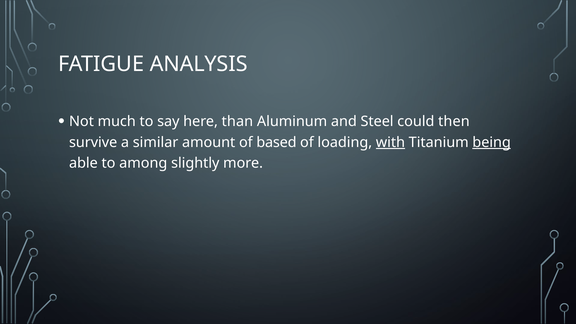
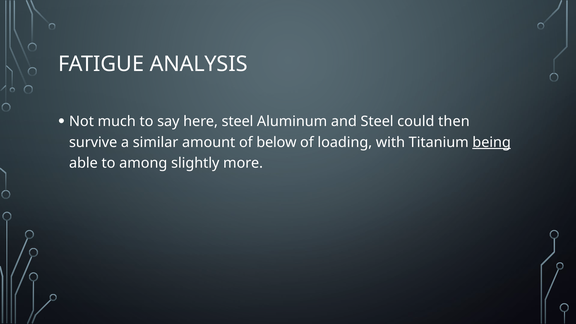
here than: than -> steel (238, 122)
based: based -> below (276, 142)
with underline: present -> none (390, 142)
